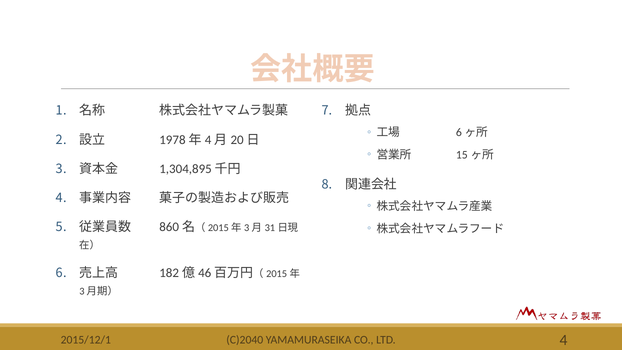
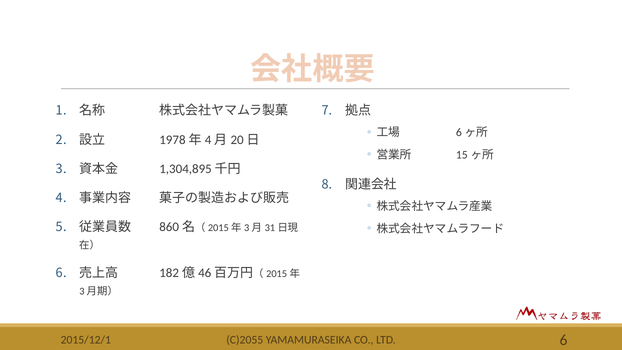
C)2040: C)2040 -> C)2055 (245, 340)
LTD 4: 4 -> 6 (563, 340)
